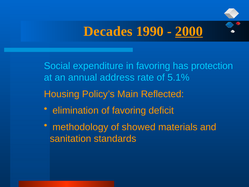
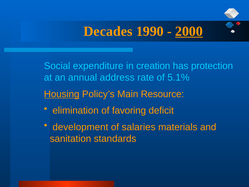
in favoring: favoring -> creation (153, 66)
Housing underline: none -> present (62, 94)
Reflected: Reflected -> Resource (162, 94)
methodology: methodology -> development (80, 127)
showed: showed -> salaries (139, 127)
